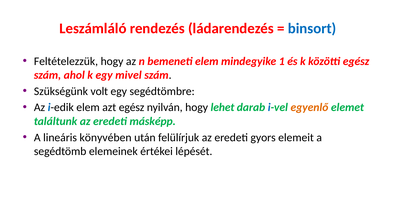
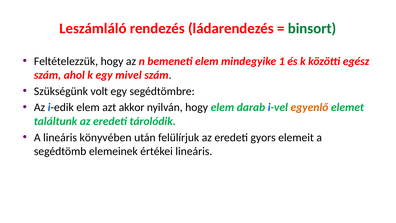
binsort colour: blue -> green (312, 29)
azt egész: egész -> akkor (132, 107)
hogy lehet: lehet -> elem (222, 107)
másképp: másképp -> tárolódik (153, 121)
értékei lépését: lépését -> lineáris (194, 151)
